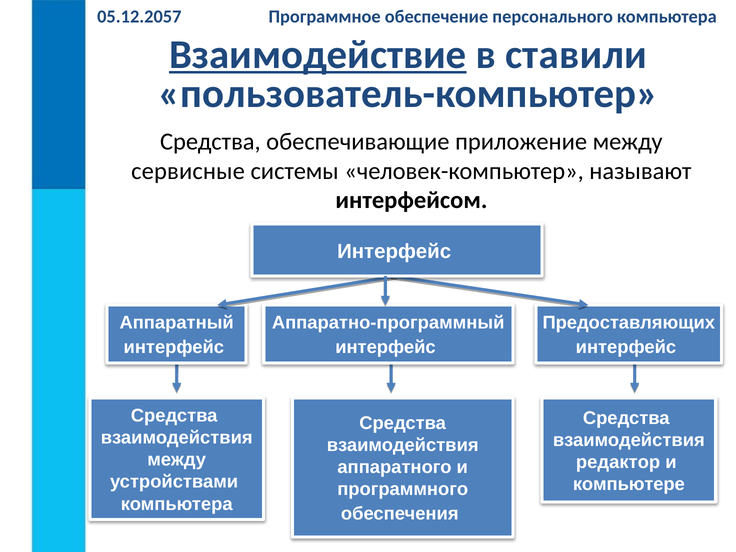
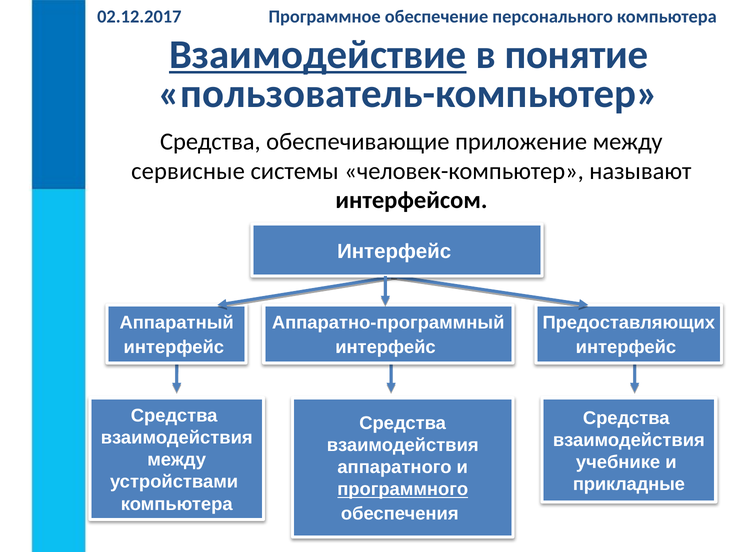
05.12.2057: 05.12.2057 -> 02.12.2017 (139, 16)
ставили: ставили -> понятие (576, 55)
редактор: редактор -> учебнике (618, 462)
компьютере: компьютере -> прикладные (629, 484)
программного underline: none -> present (403, 489)
